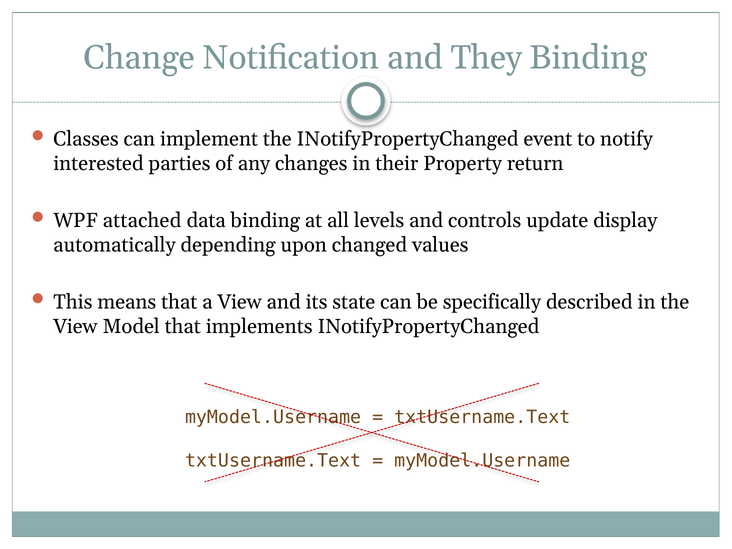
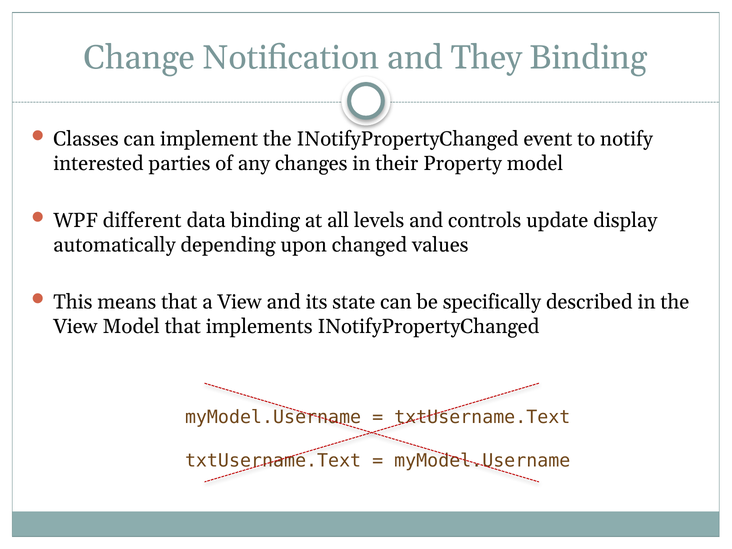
Property return: return -> model (535, 164)
attached: attached -> different (142, 221)
